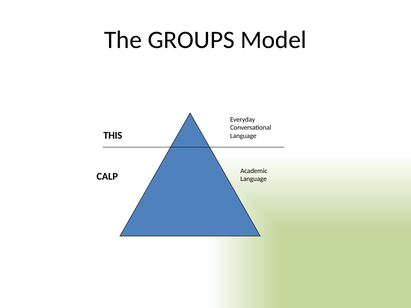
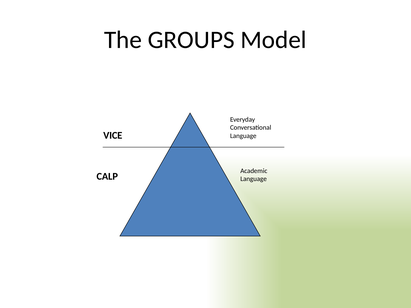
THIS: THIS -> VICE (113, 136)
